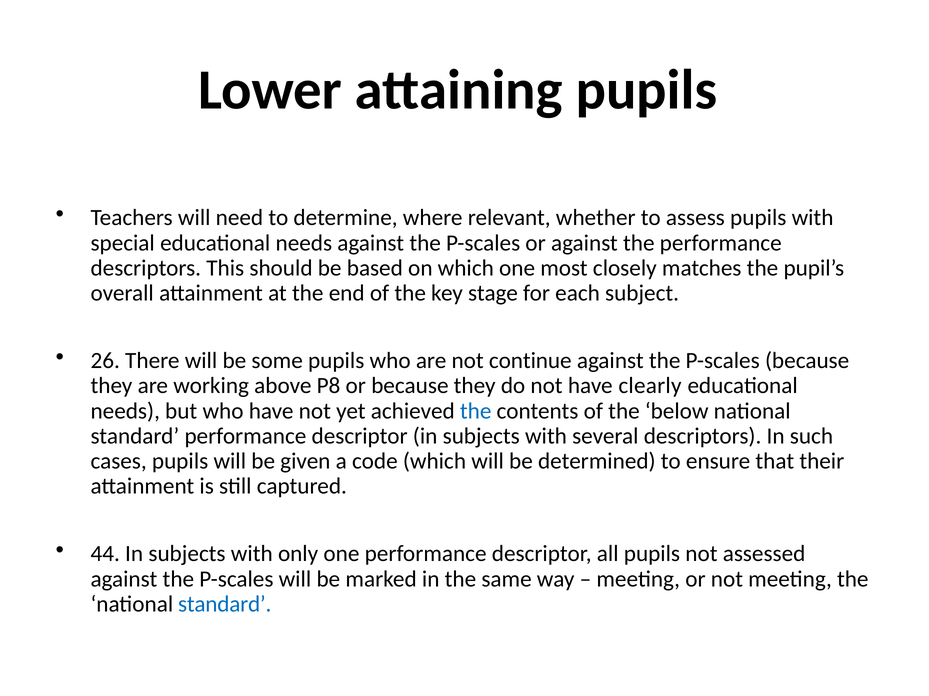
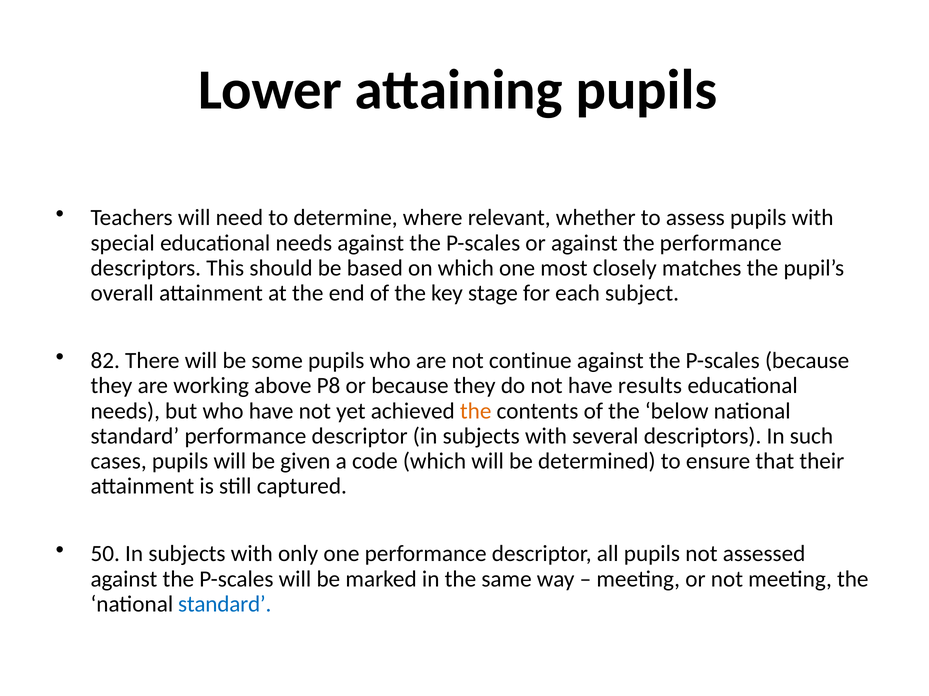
26: 26 -> 82 (105, 361)
clearly: clearly -> results (650, 386)
the colour: blue -> orange (476, 411)
44: 44 -> 50 (105, 554)
